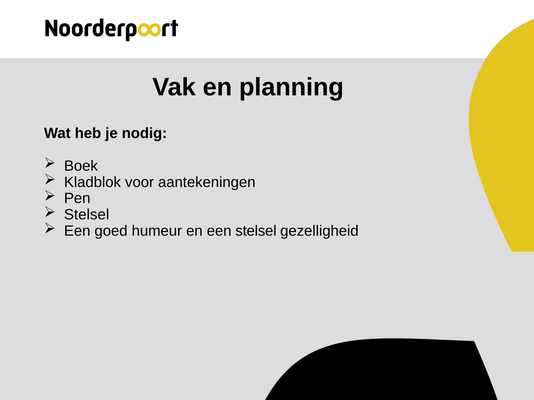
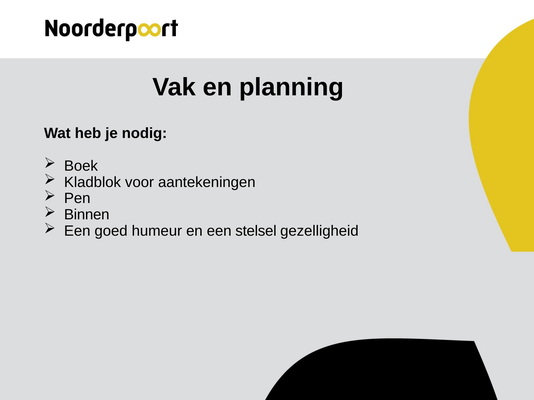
Stelsel: Stelsel -> Binnen (87, 215)
